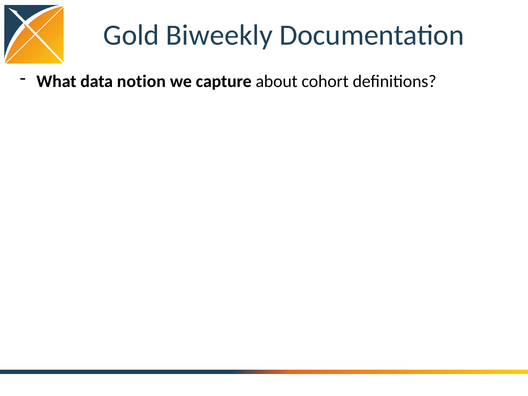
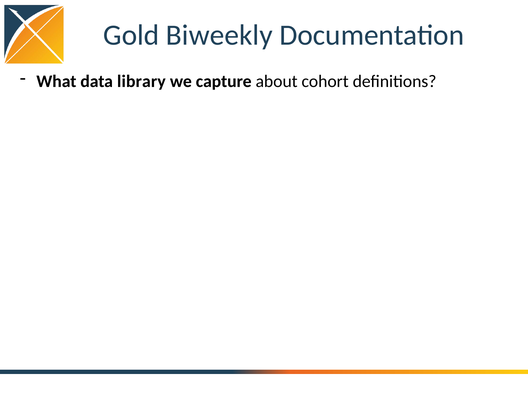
notion: notion -> library (141, 81)
